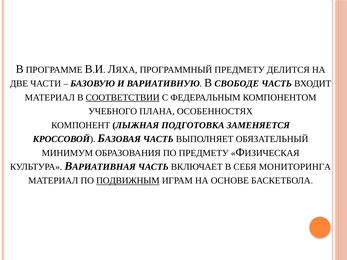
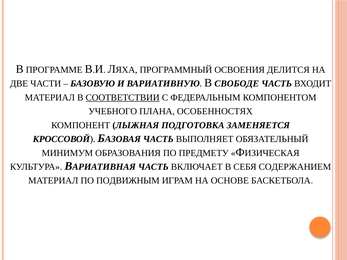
ПРОГРАММНЫЙ ПРЕДМЕТУ: ПРЕДМЕТУ -> ОСВОЕНИЯ (240, 70)
МОНИТОРИНГА: МОНИТОРИНГА -> СОДЕРЖАНИЕМ (295, 167)
ПОДВИЖНЫМ underline: present -> none (128, 181)
